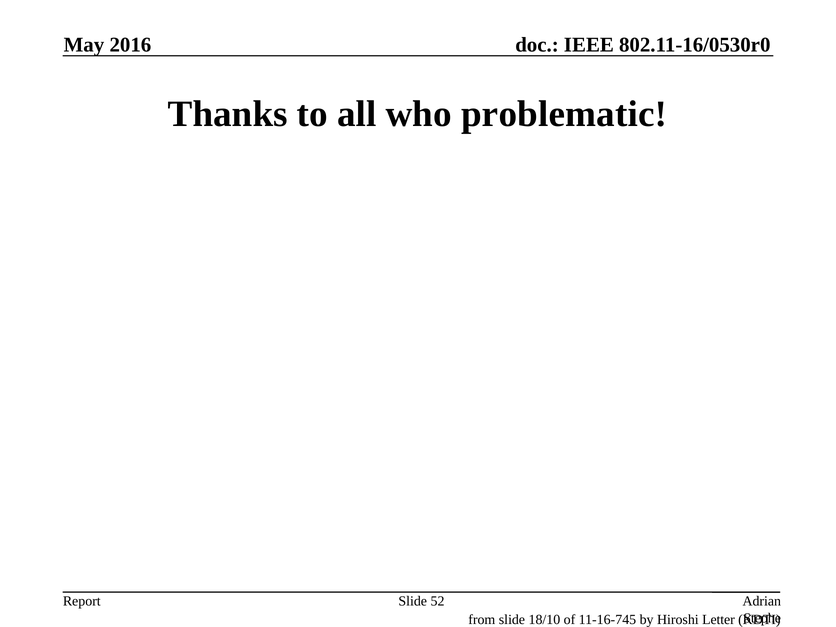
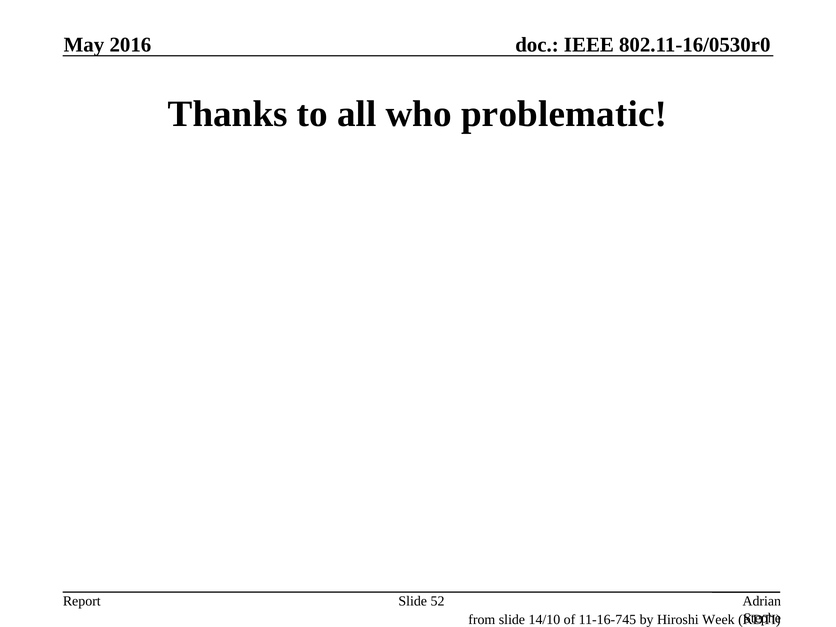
18/10: 18/10 -> 14/10 (544, 620)
Letter: Letter -> Week (718, 620)
